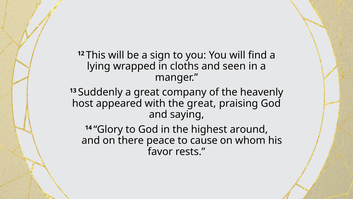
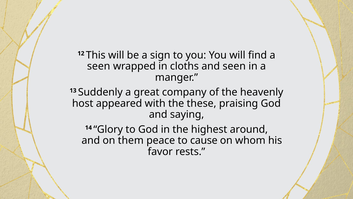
lying: lying -> seen (99, 66)
the great: great -> these (202, 103)
there: there -> them (131, 140)
